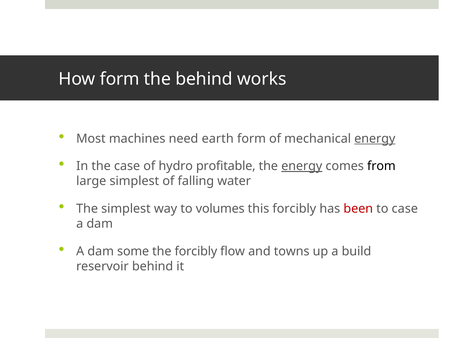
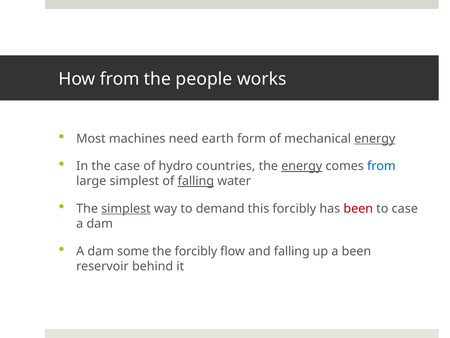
How form: form -> from (120, 79)
the behind: behind -> people (204, 79)
profitable: profitable -> countries (226, 166)
from colour: black -> blue (381, 166)
falling underline: none -> present (196, 181)
simplest underline: none -> present (126, 208)
volumes: volumes -> demand (220, 208)
and towns: towns -> falling (292, 251)
a build: build -> been (356, 251)
